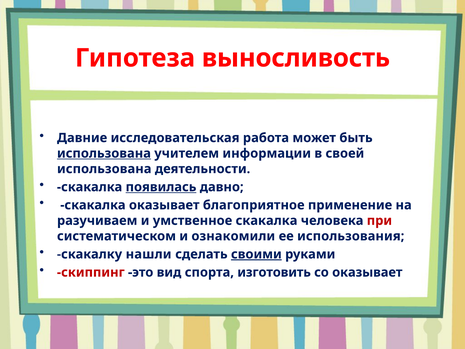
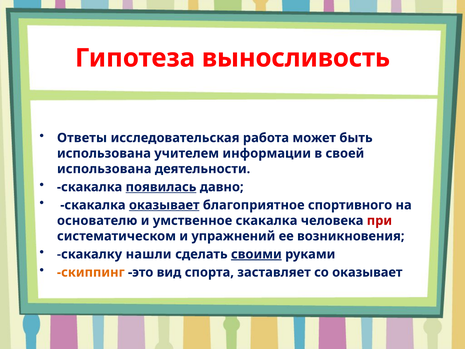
Давние: Давние -> Ответы (82, 138)
использована underline: present -> none (104, 153)
оказывает underline: none -> present (164, 205)
применение: применение -> спортивного (350, 205)
разучиваем: разучиваем -> основателю (97, 220)
ознакомили: ознакомили -> упражнений (233, 236)
использования: использования -> возникновения (351, 236)
скиппинг colour: red -> orange (91, 272)
изготовить: изготовить -> заставляет (274, 272)
